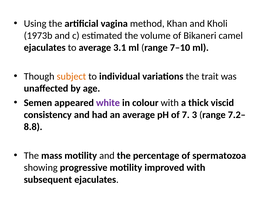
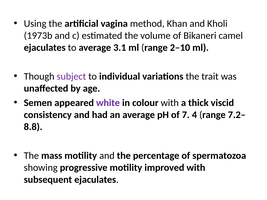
7–10: 7–10 -> 2–10 (180, 48)
subject colour: orange -> purple (71, 76)
3: 3 -> 4 (194, 115)
